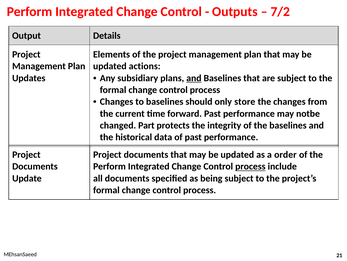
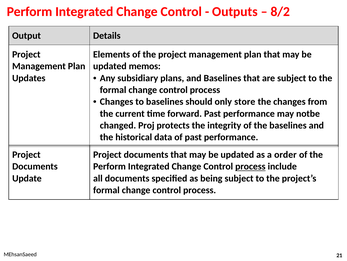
7/2: 7/2 -> 8/2 (280, 12)
actions: actions -> memos (145, 66)
and underline: present -> none (194, 78)
Part: Part -> Proj (146, 125)
